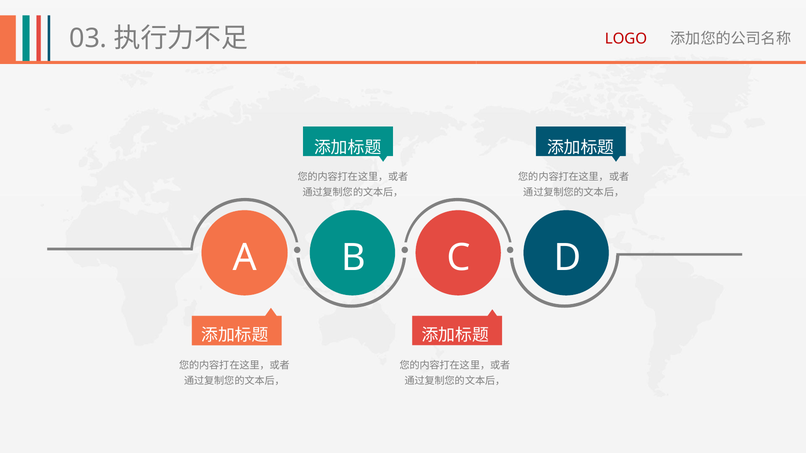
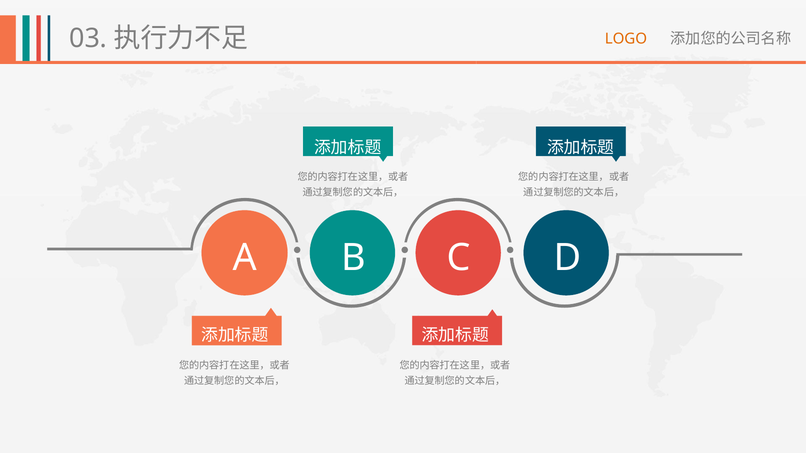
LOGO colour: red -> orange (626, 39)
